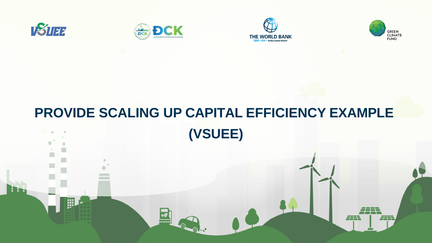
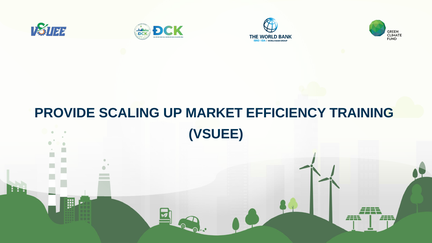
CAPITAL: CAPITAL -> MARKET (214, 113)
EXAMPLE: EXAMPLE -> TRAINING (362, 113)
